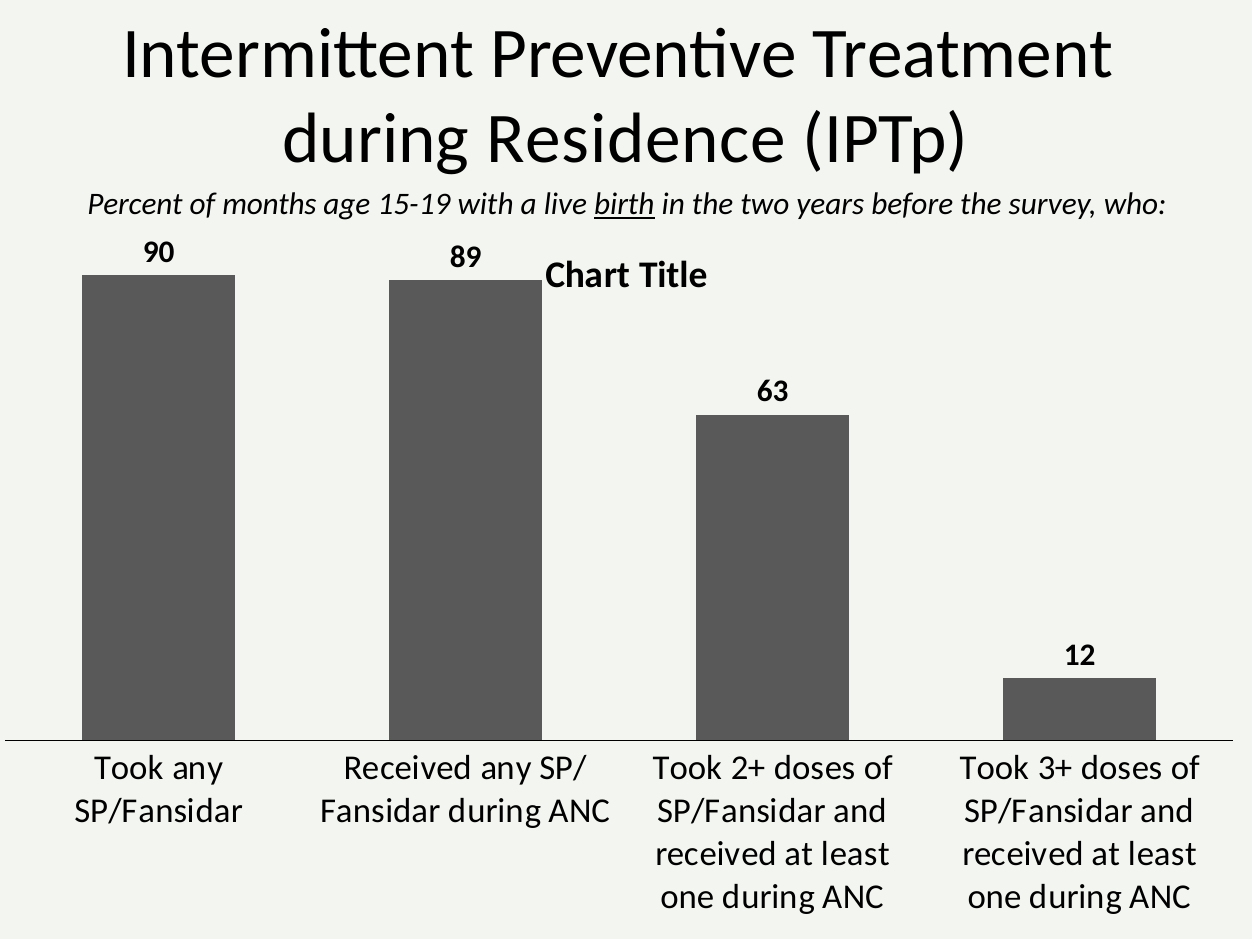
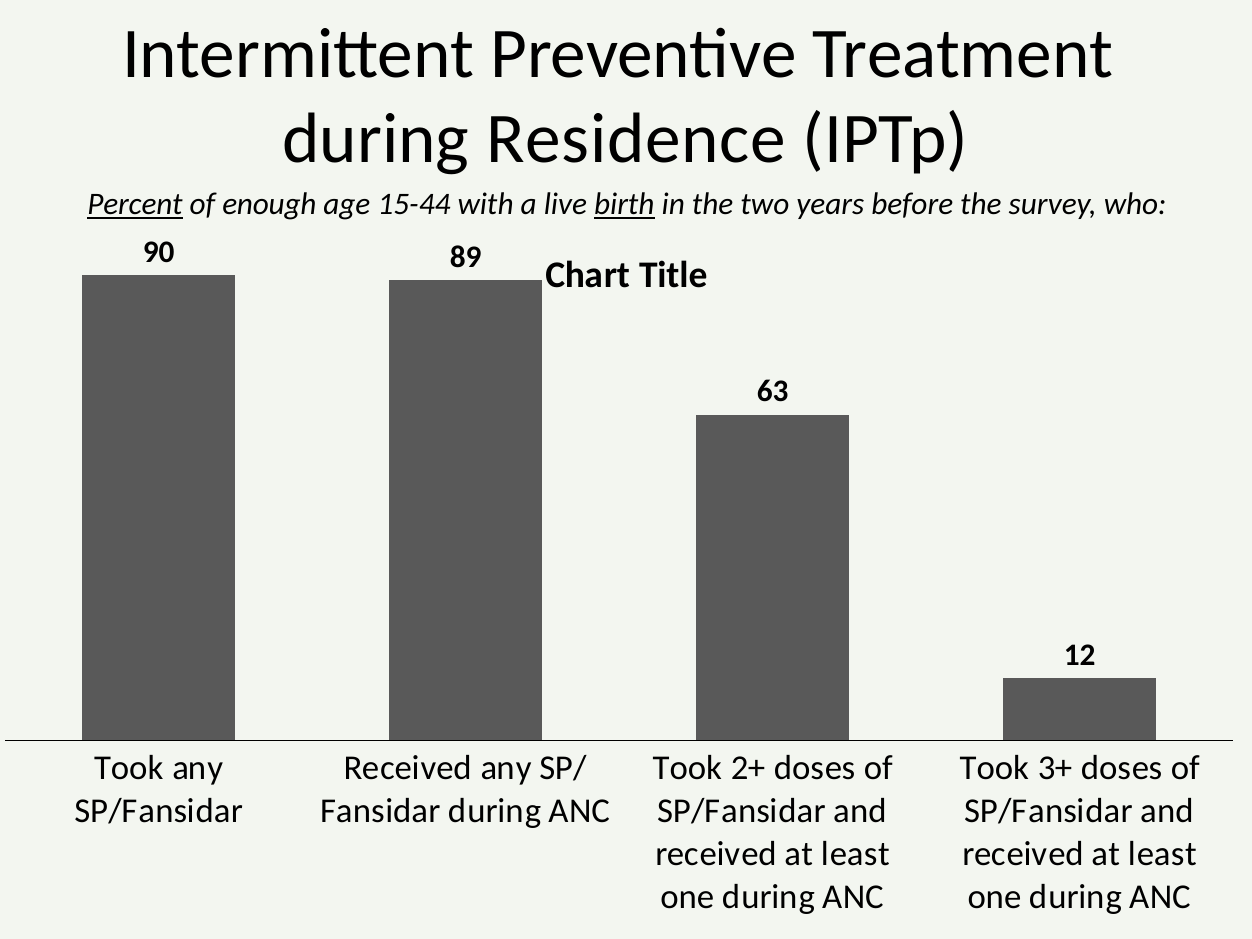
Percent underline: none -> present (135, 204)
months: months -> enough (269, 204)
15-19: 15-19 -> 15-44 (414, 204)
